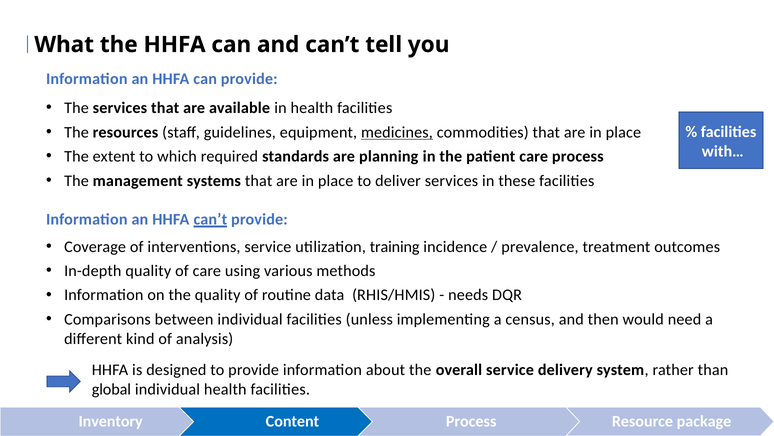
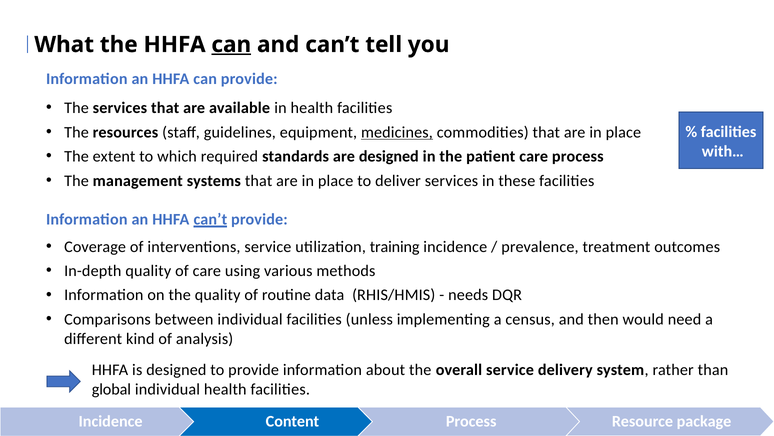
can underline: none -> present (231, 45)
are planning: planning -> designed (389, 156)
Inventory: Inventory -> Incidence (111, 421)
